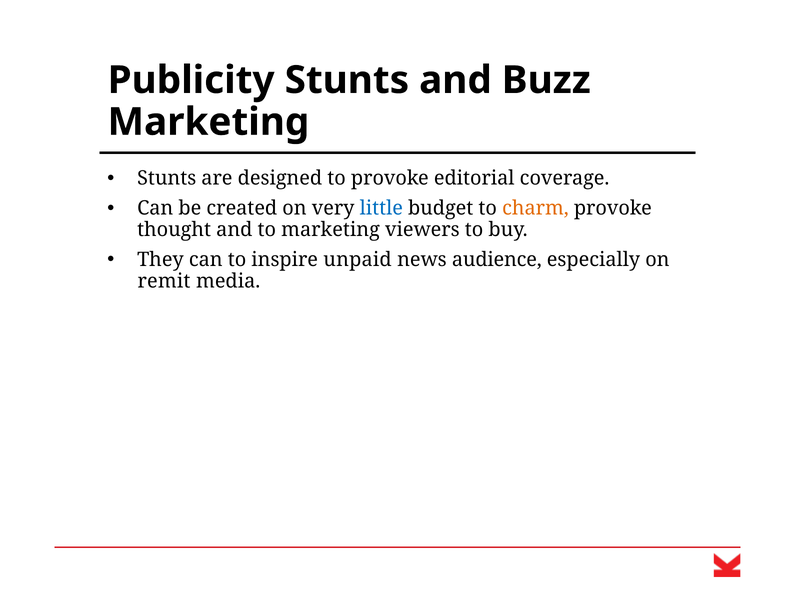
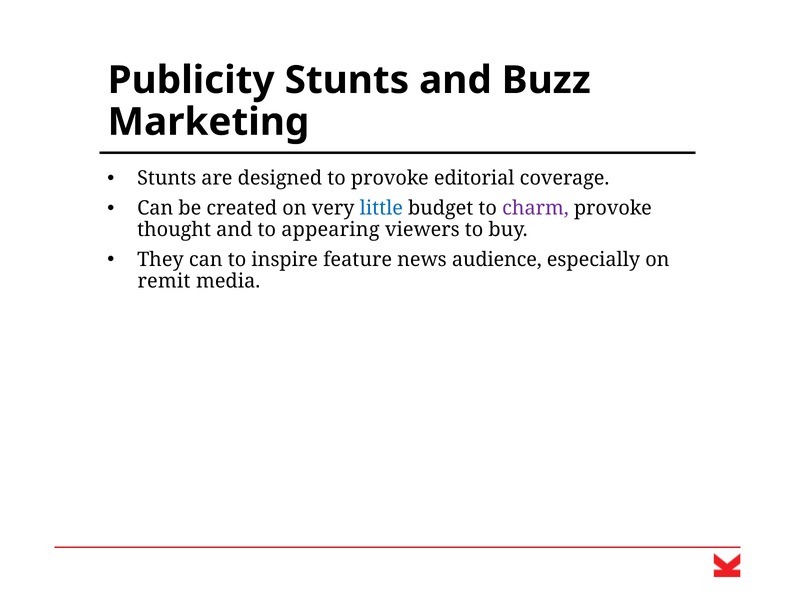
charm colour: orange -> purple (535, 208)
to marketing: marketing -> appearing (330, 229)
unpaid: unpaid -> feature (358, 259)
